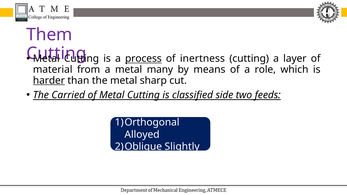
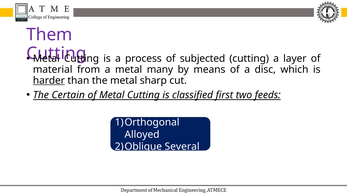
process underline: present -> none (143, 59)
inertness: inertness -> subjected (203, 59)
role: role -> disc (265, 70)
Carried: Carried -> Certain (68, 95)
side: side -> first (224, 95)
Slightly: Slightly -> Several (182, 147)
